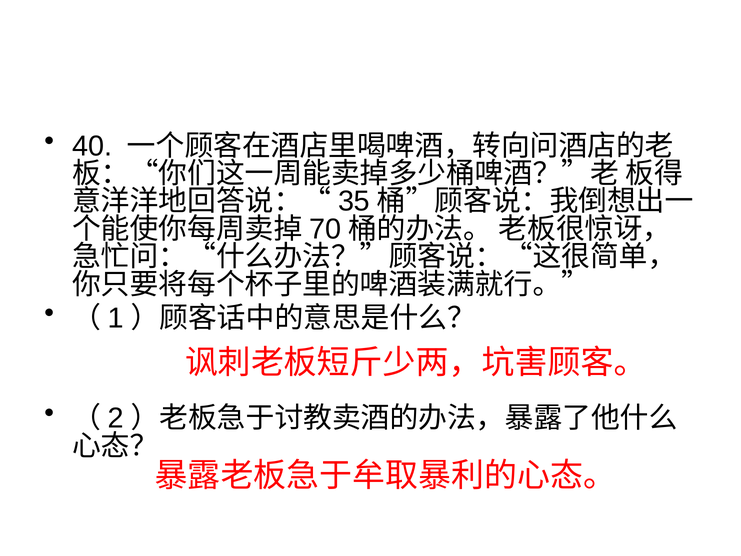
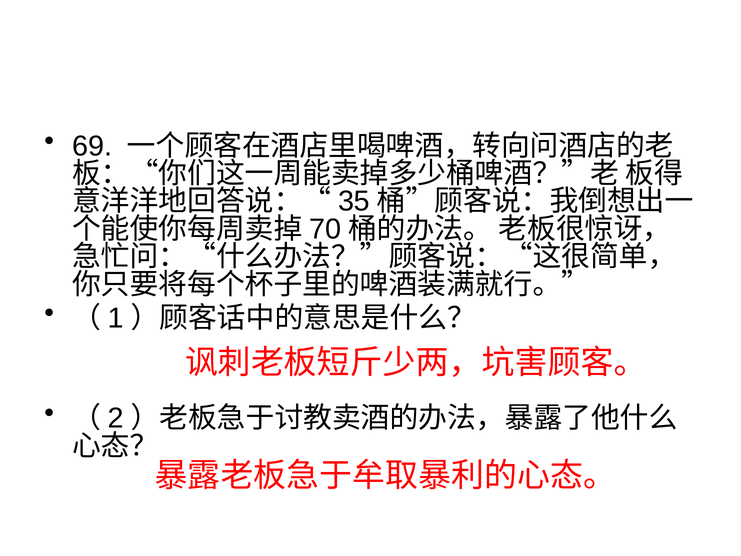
40: 40 -> 69 (92, 146)
